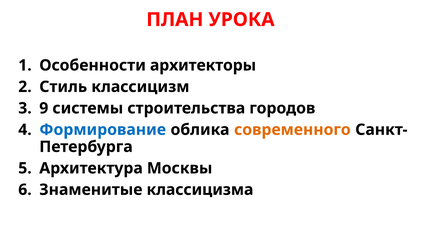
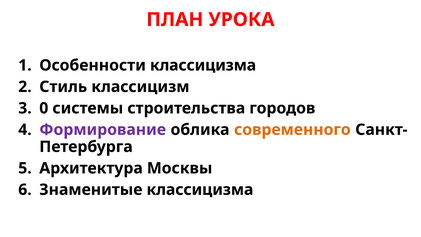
Особенности архитекторы: архитекторы -> классицизма (203, 65)
9: 9 -> 0 (44, 108)
Формирование colour: blue -> purple (103, 130)
